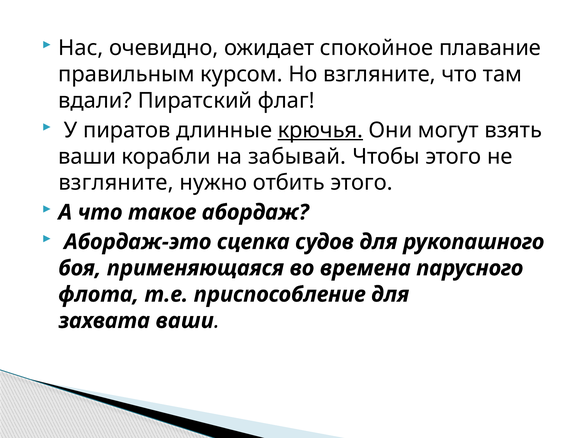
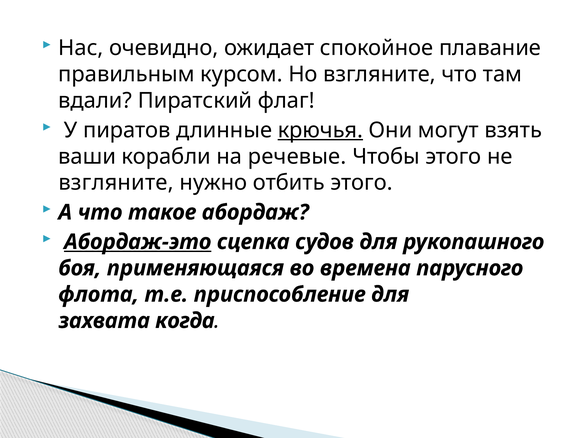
забывай: забывай -> речевые (297, 156)
Абордаж-это underline: none -> present (138, 242)
захвата ваши: ваши -> когда (185, 321)
